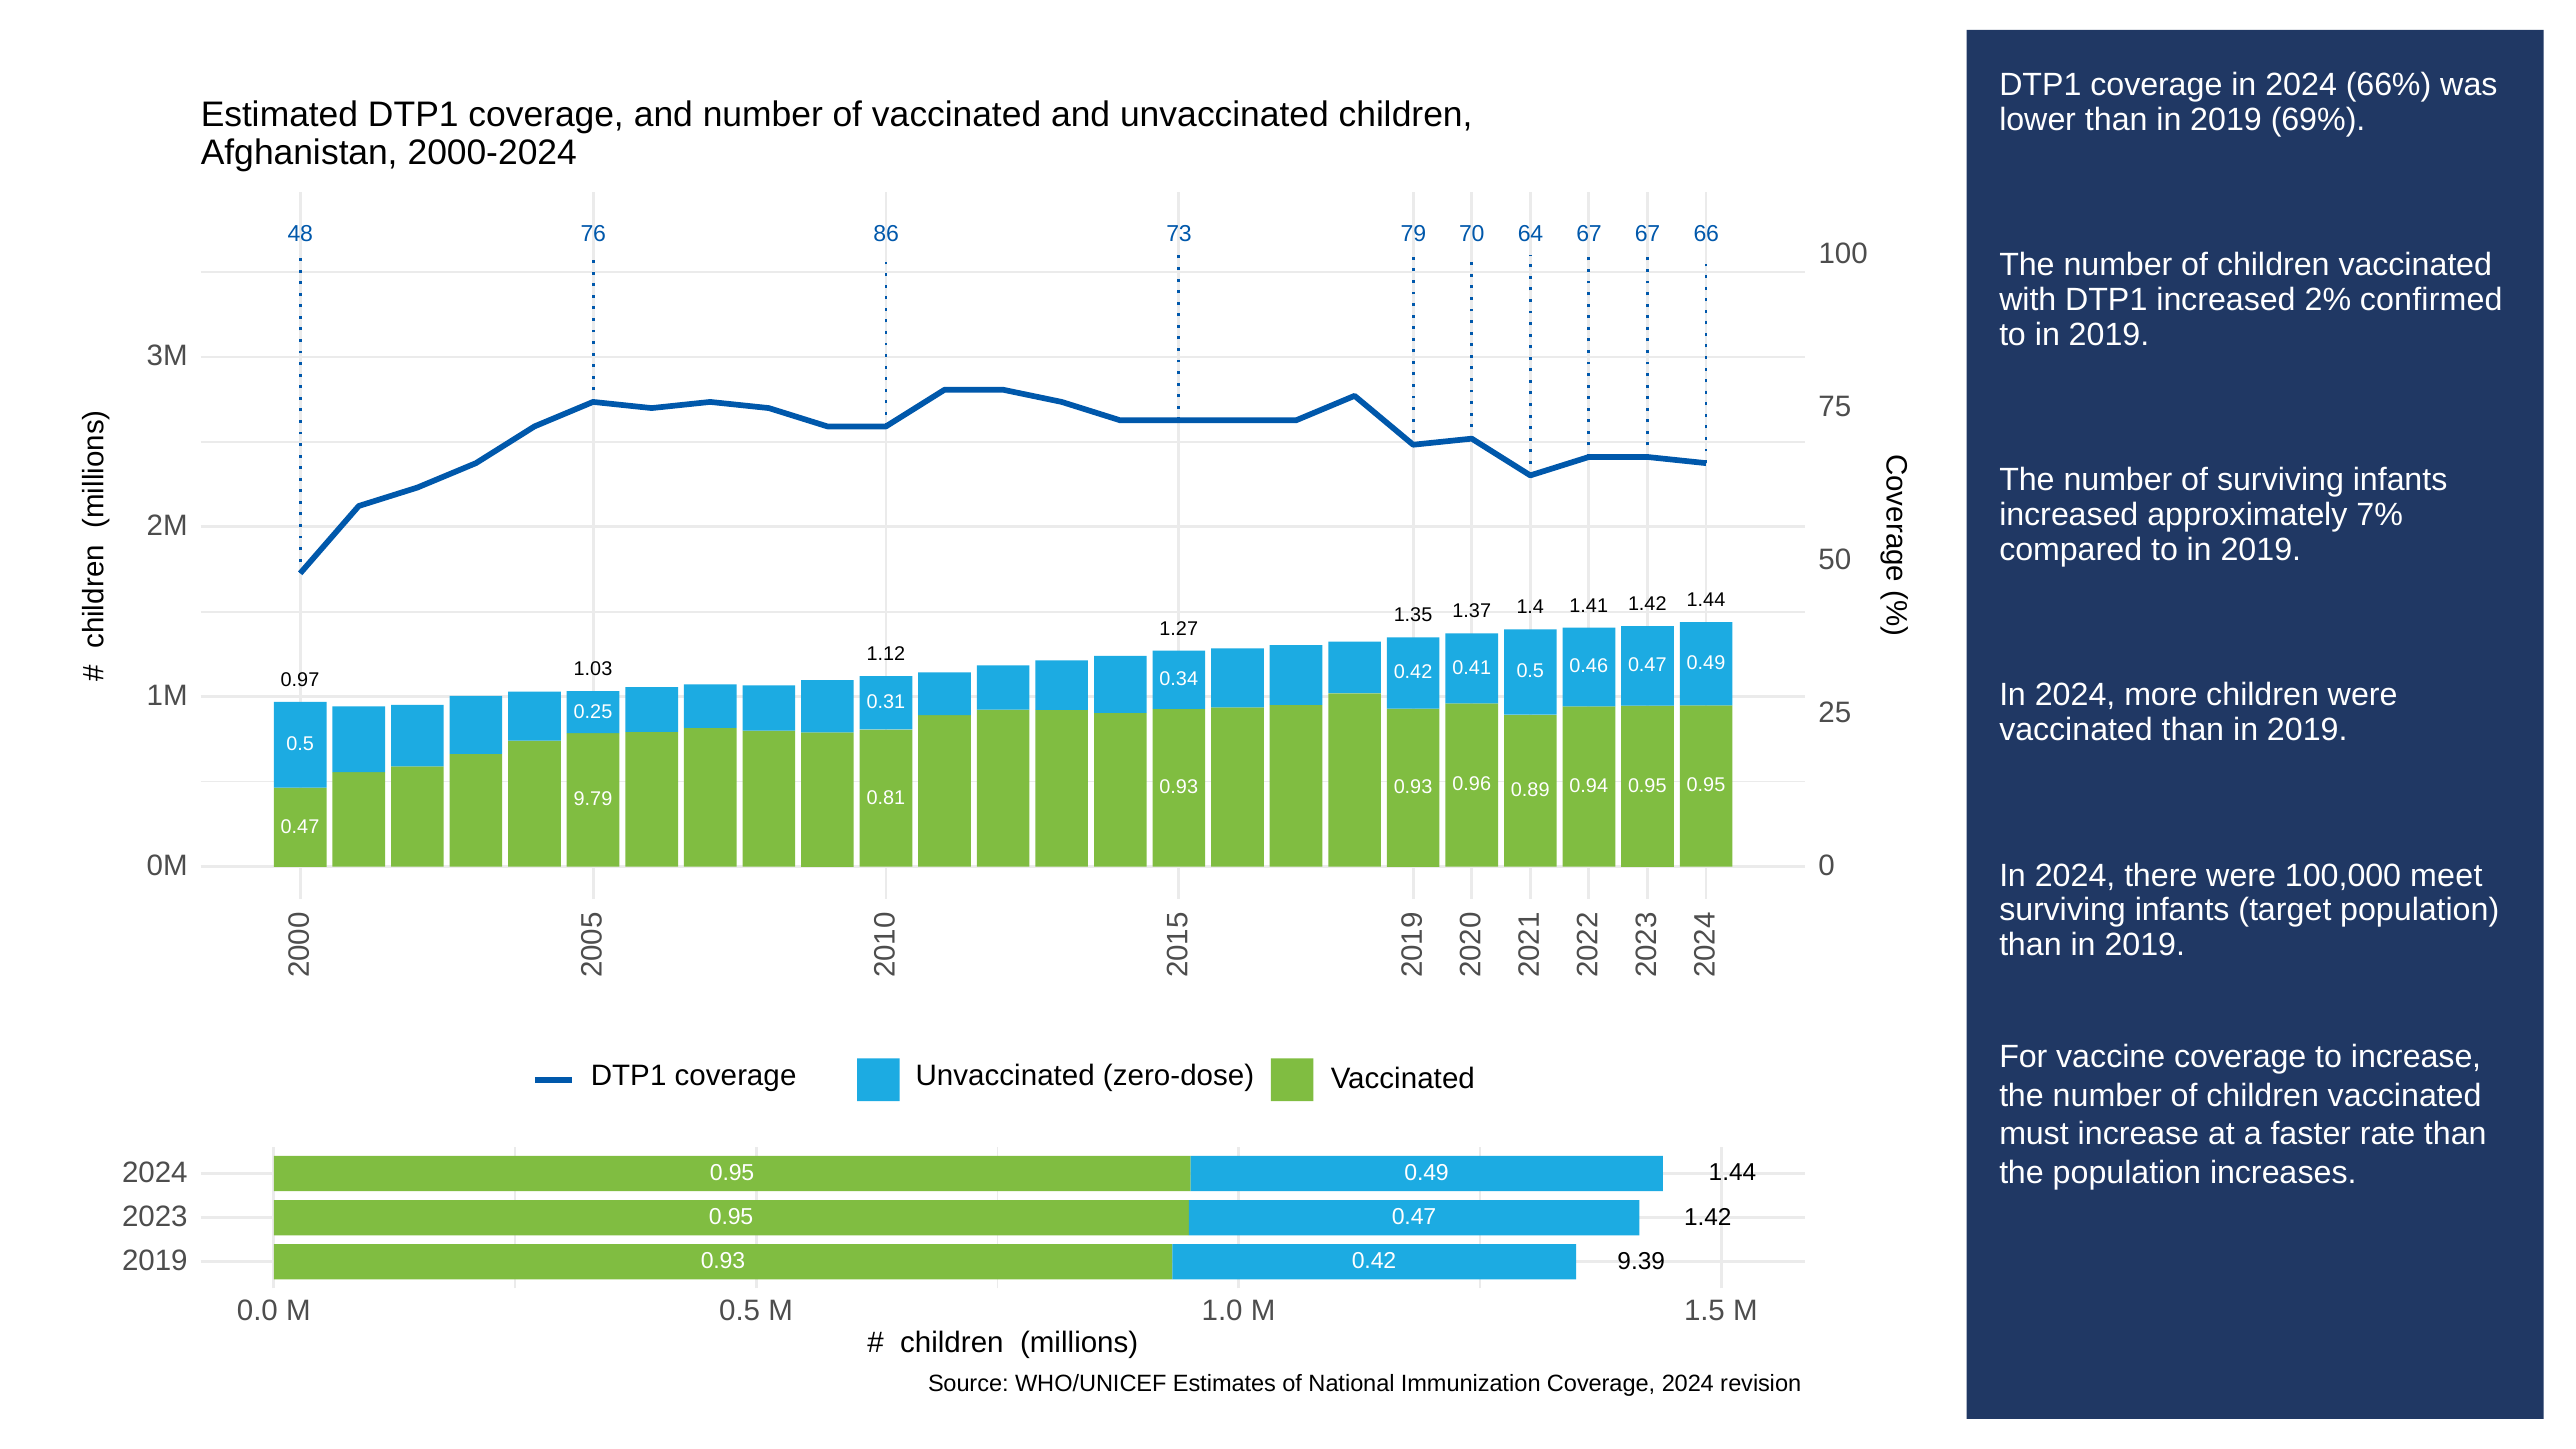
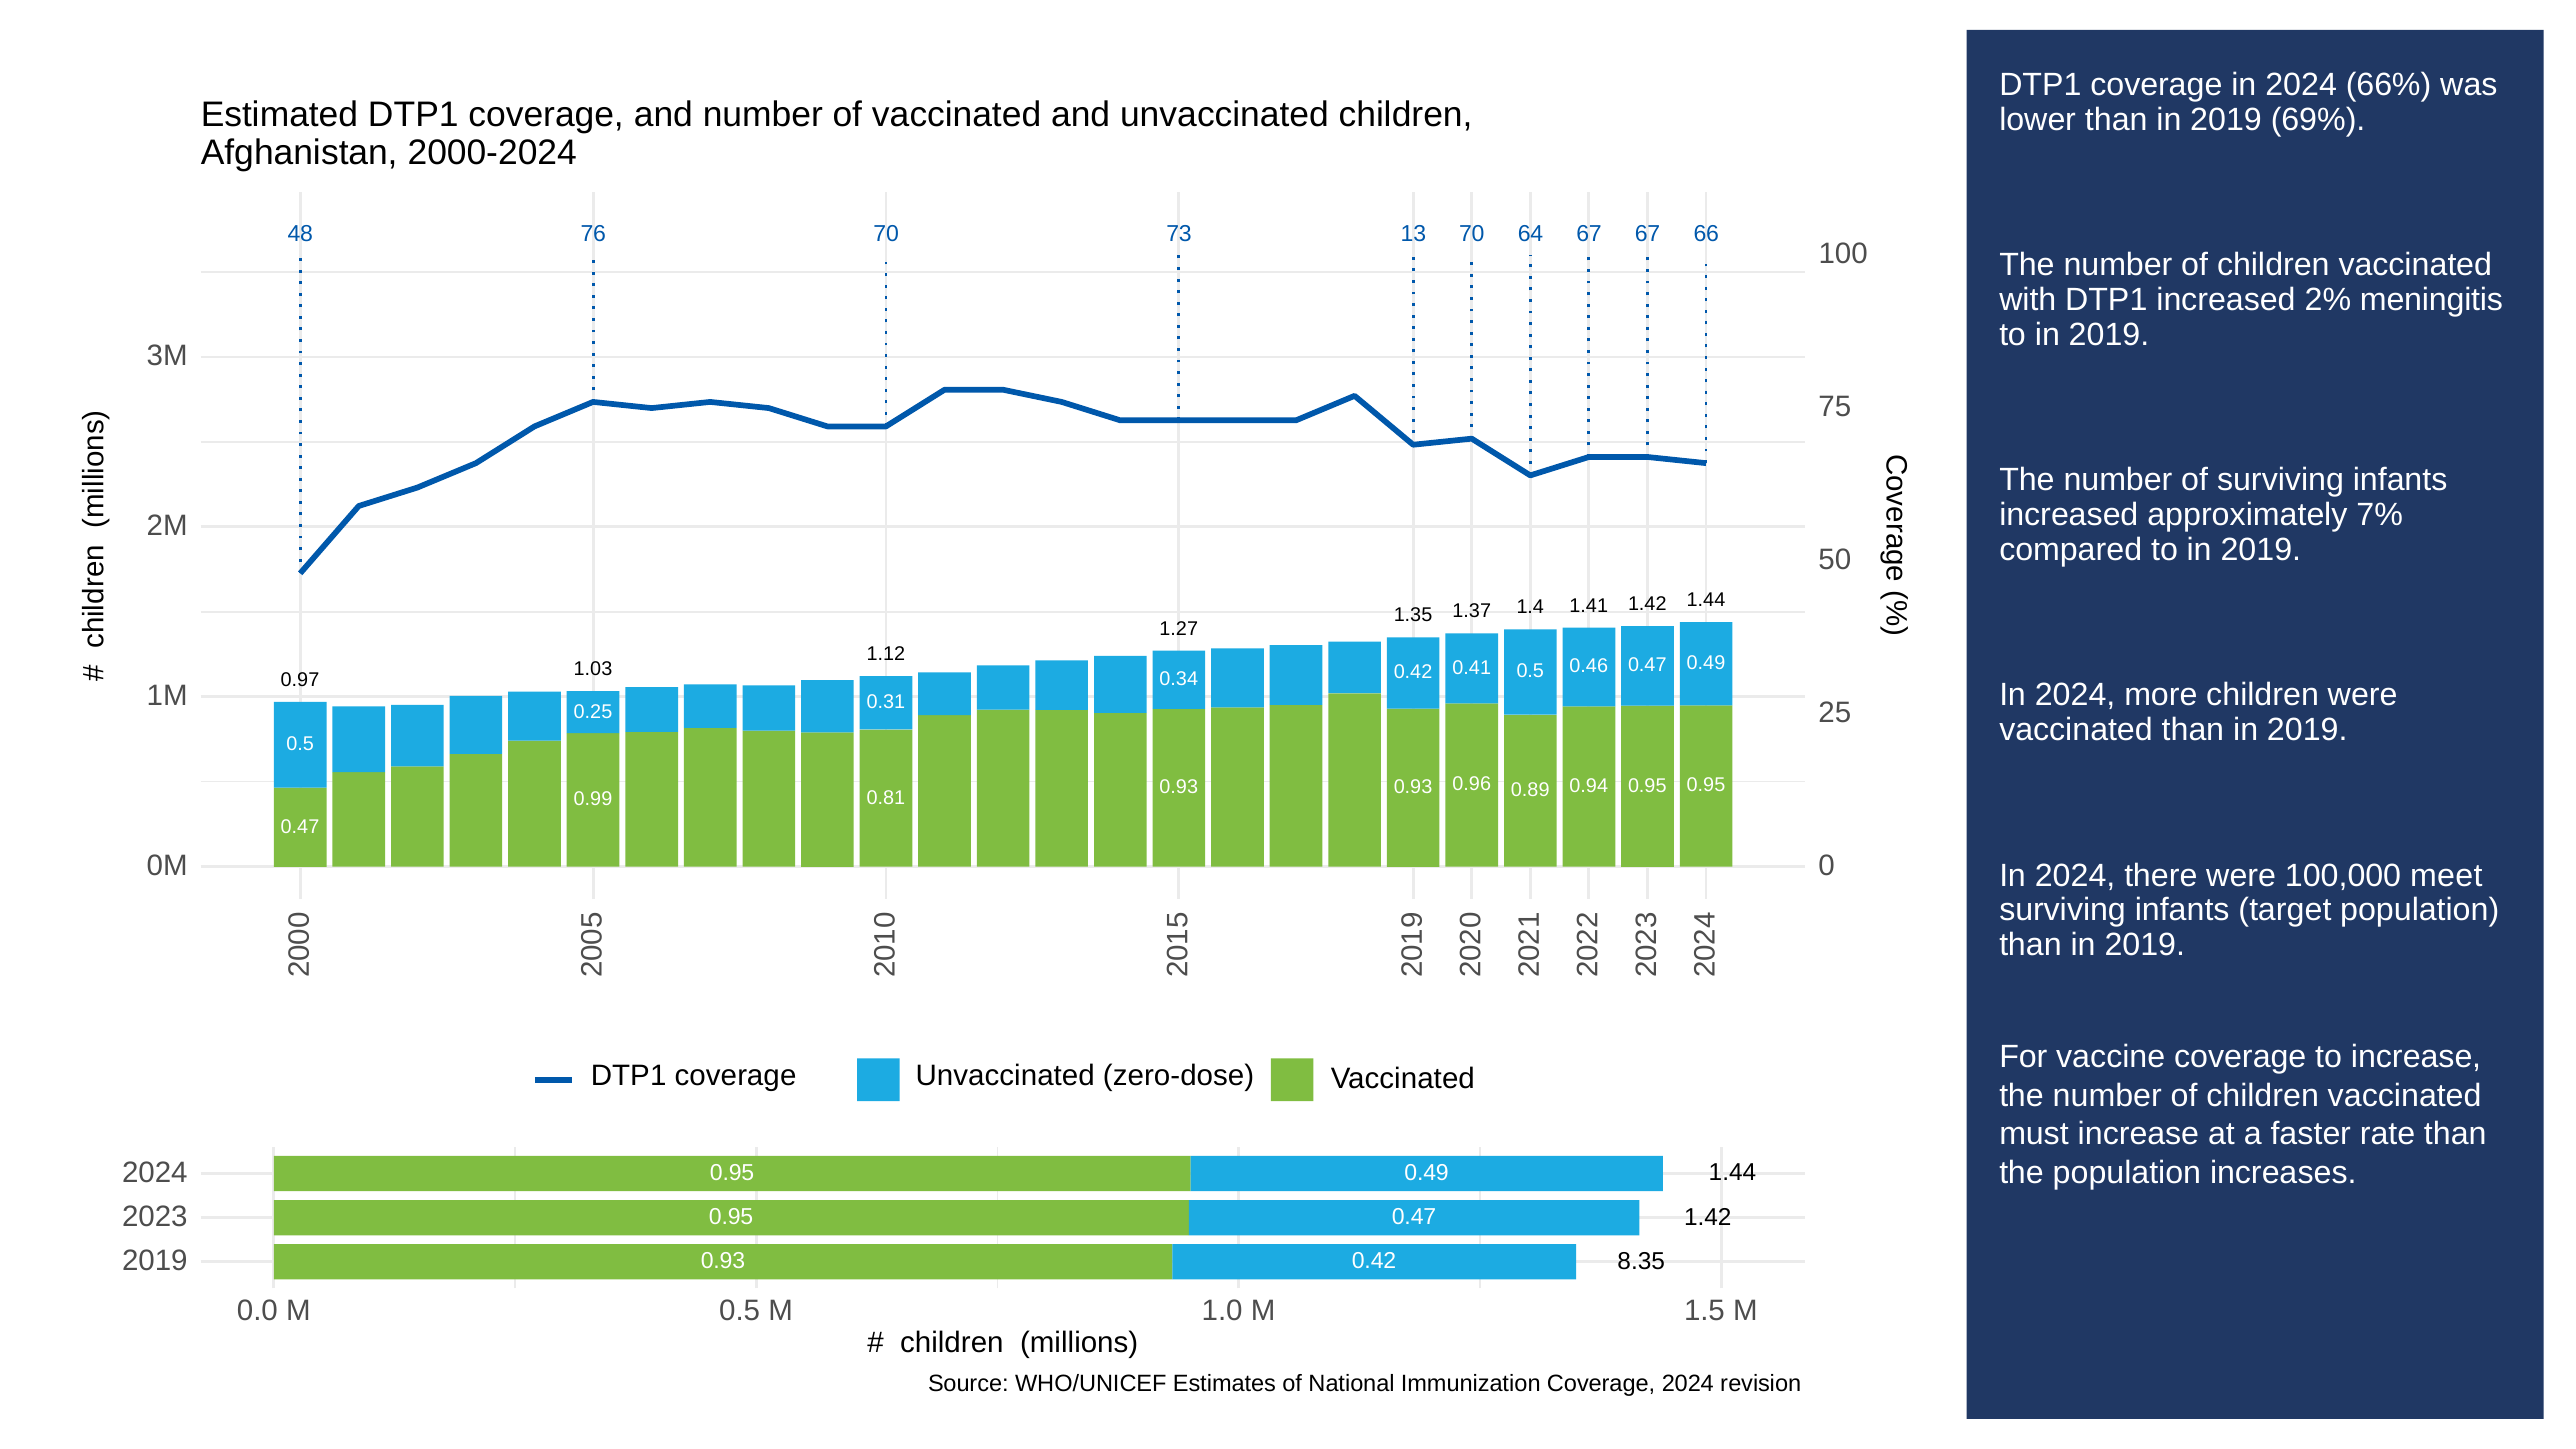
76 86: 86 -> 70 (886, 234)
79: 79 -> 13 (1413, 234)
confirmed: confirmed -> meningitis (2431, 300)
9.79: 9.79 -> 0.99 (593, 799)
9.39: 9.39 -> 8.35 (1641, 1261)
